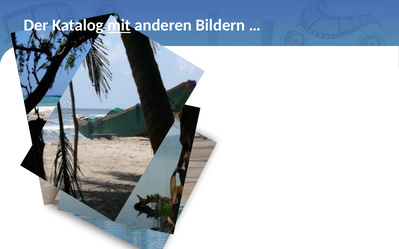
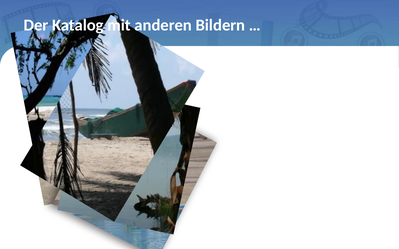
mit underline: present -> none (119, 25)
